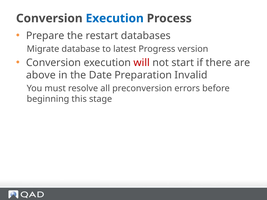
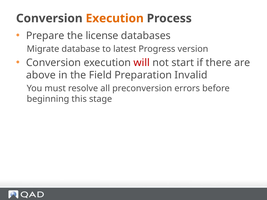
Execution colour: blue -> orange (115, 18)
restart: restart -> license (102, 36)
Date: Date -> Field (100, 75)
